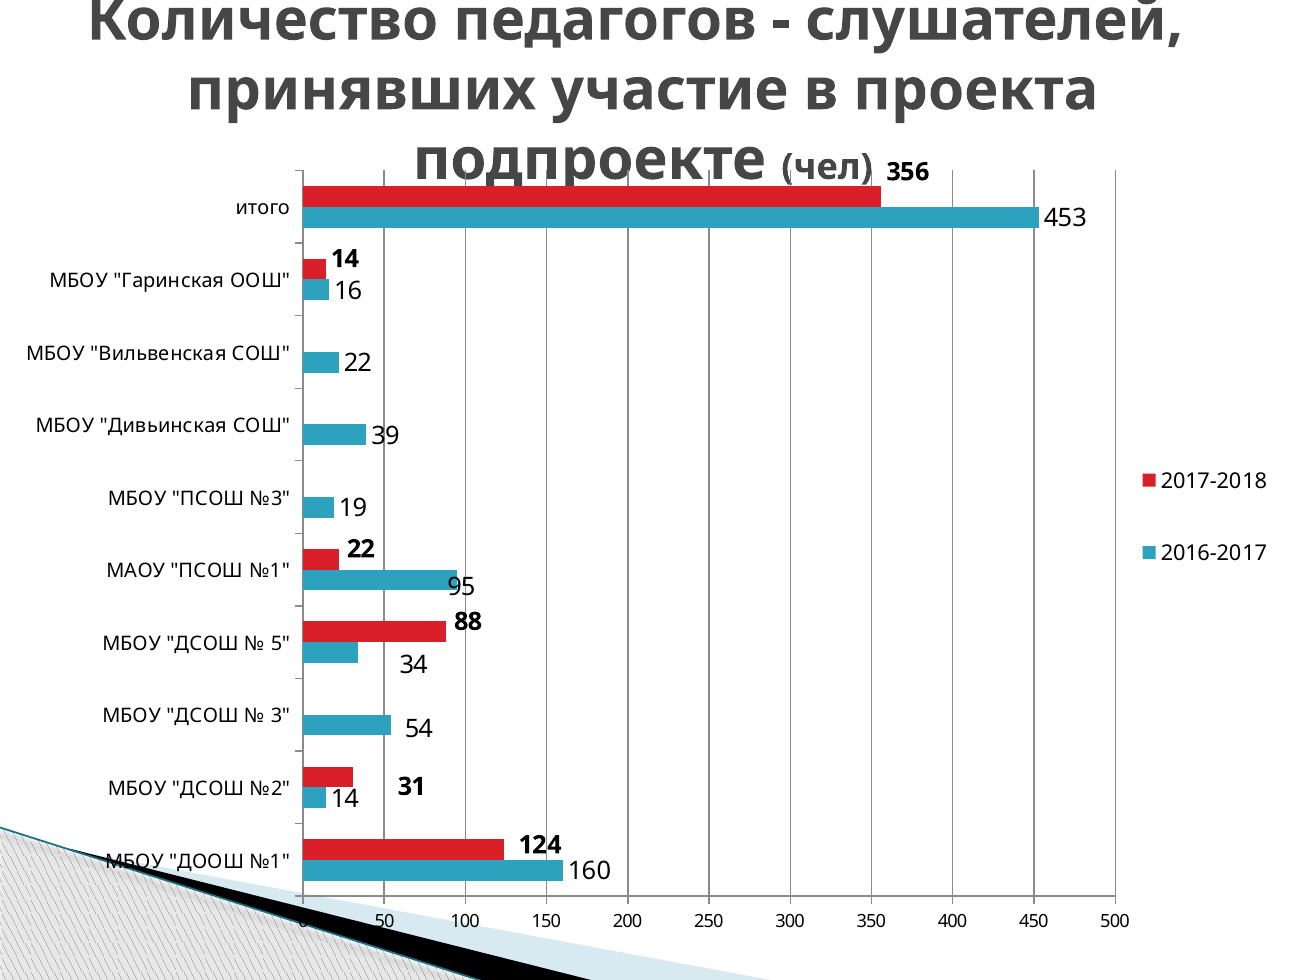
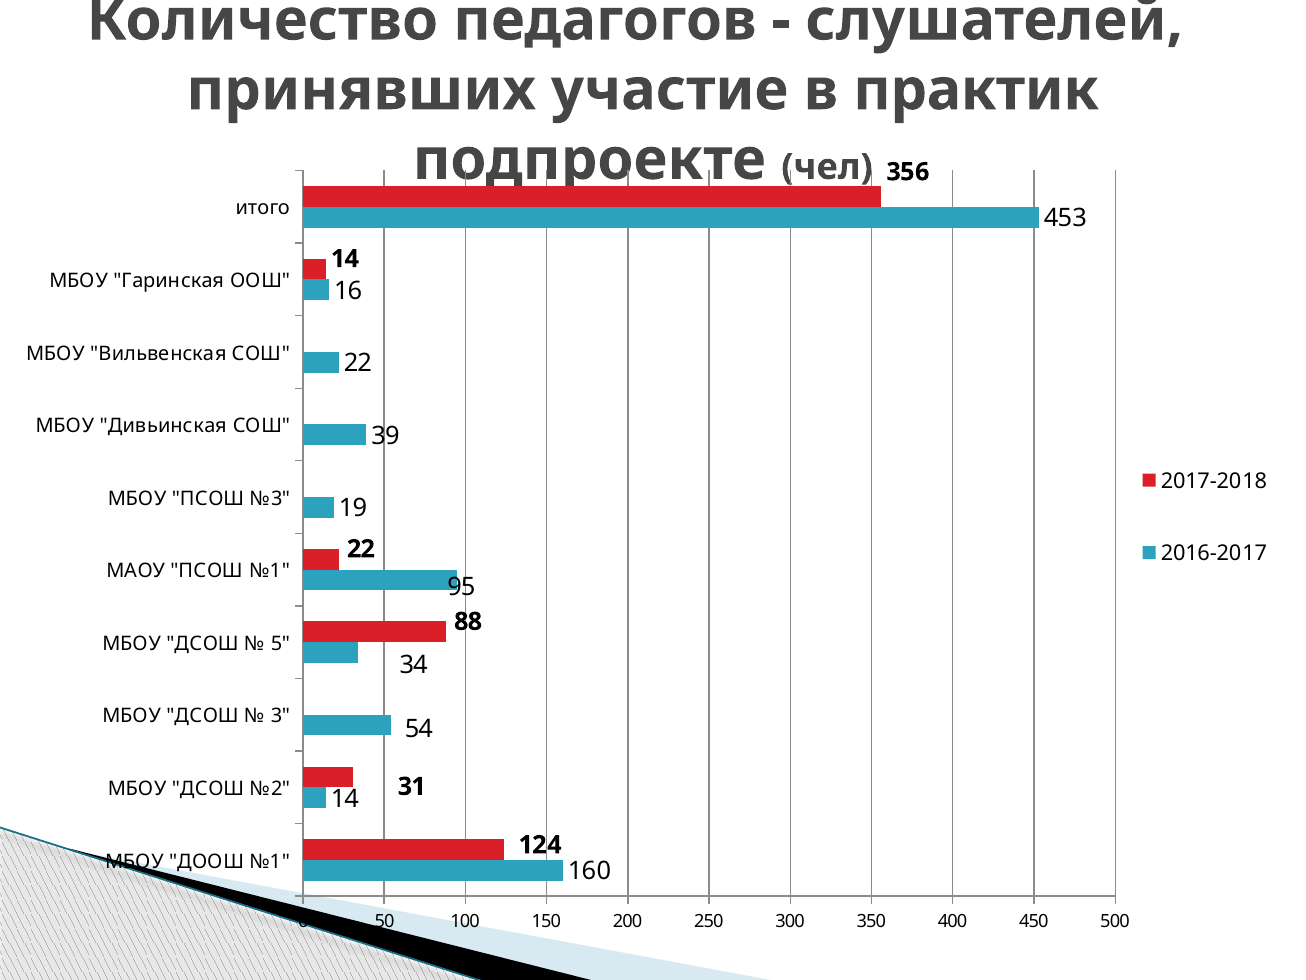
проекта: проекта -> практик (976, 90)
